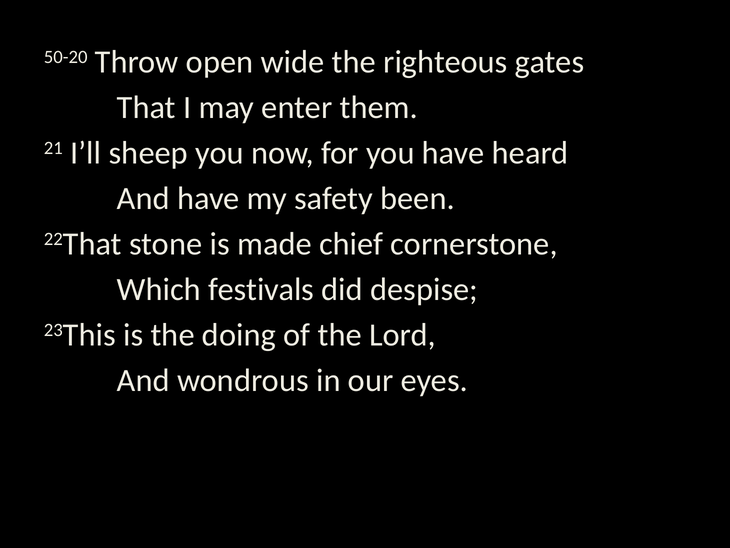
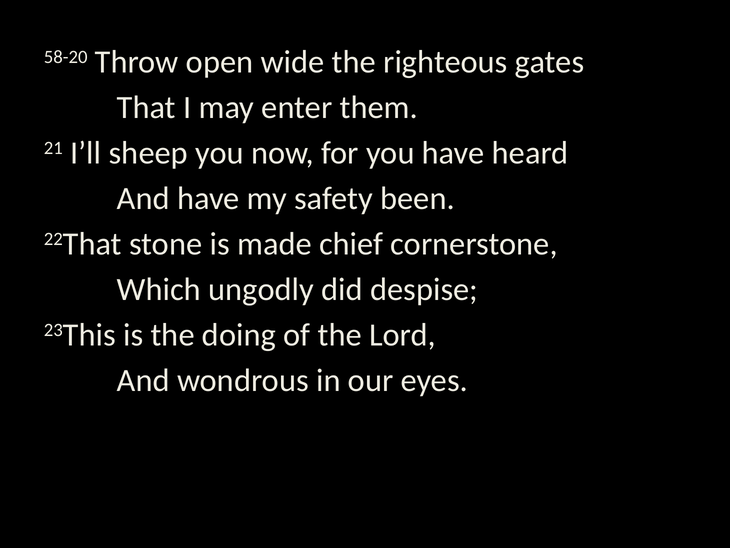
50-20: 50-20 -> 58-20 (66, 57)
festivals: festivals -> ungodly (261, 289)
